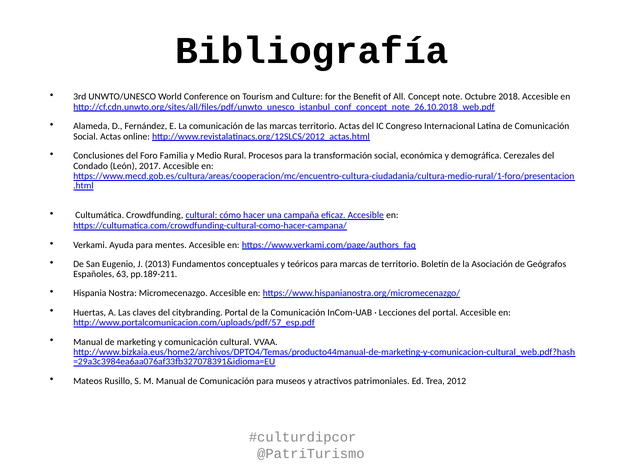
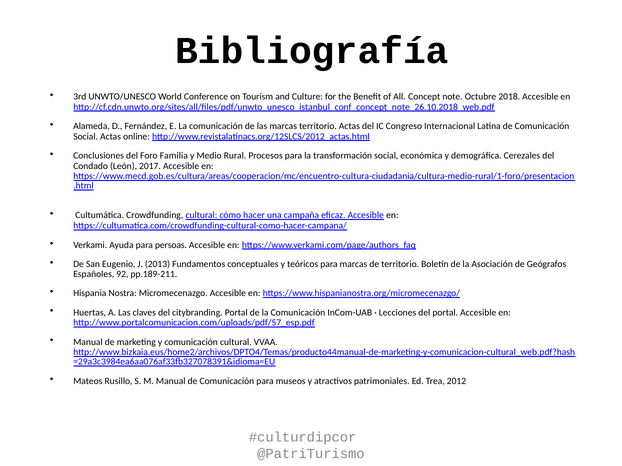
mentes: mentes -> persoas (171, 245)
63: 63 -> 92 (122, 275)
